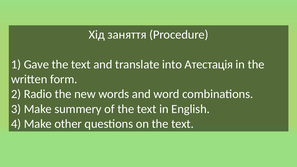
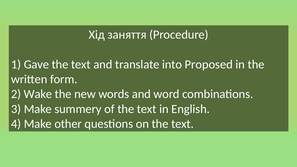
Атестація: Атестація -> Proposed (209, 64)
Radio: Radio -> Wake (38, 94)
